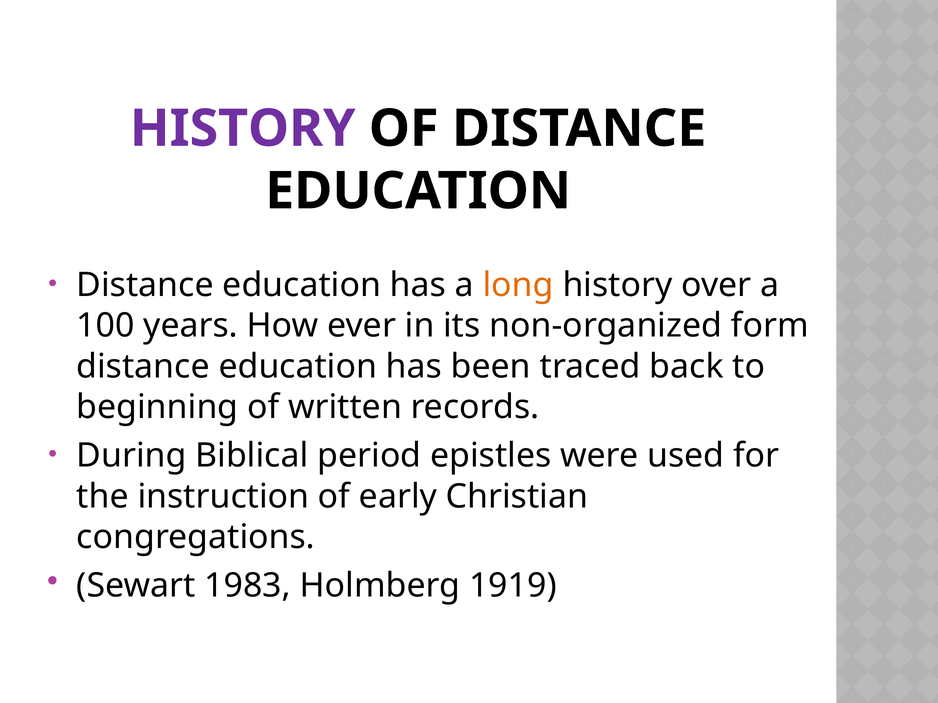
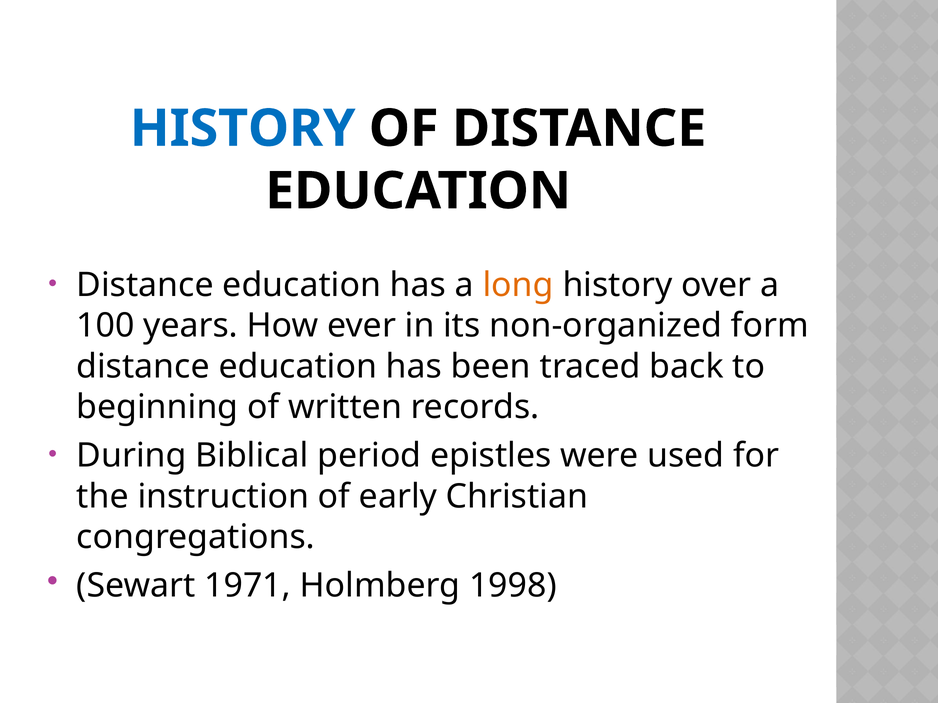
HISTORY colour: purple -> blue (243, 129)
1983: 1983 -> 1971 (248, 586)
1919: 1919 -> 1998 (513, 586)
